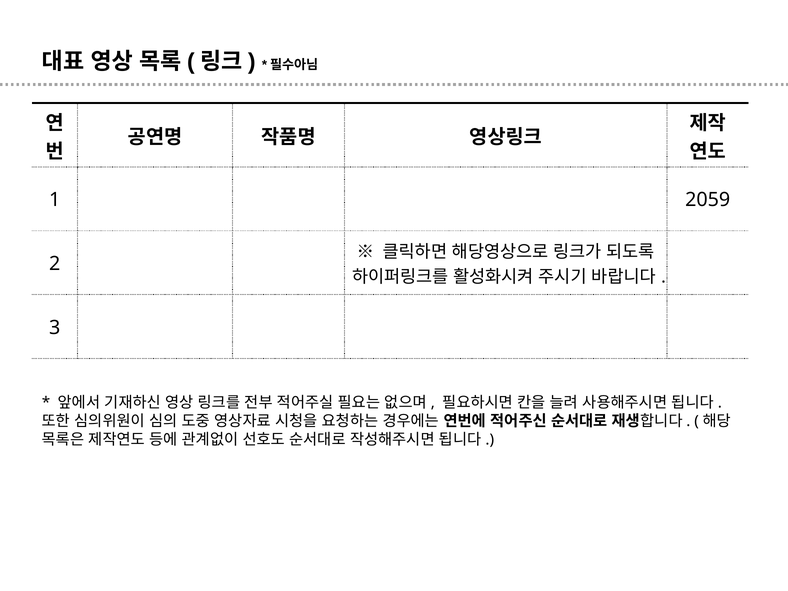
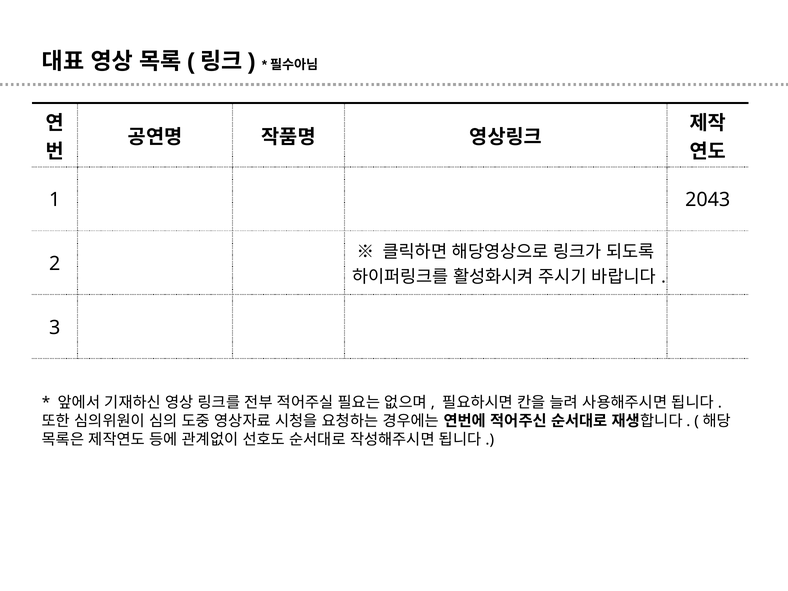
2059: 2059 -> 2043 (708, 200)
